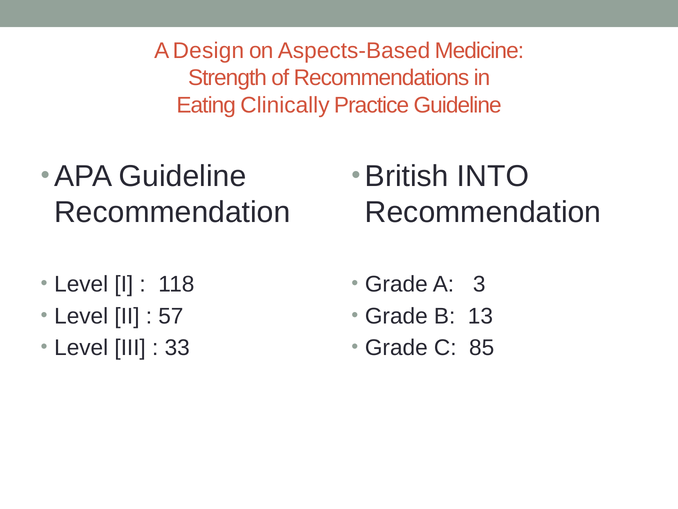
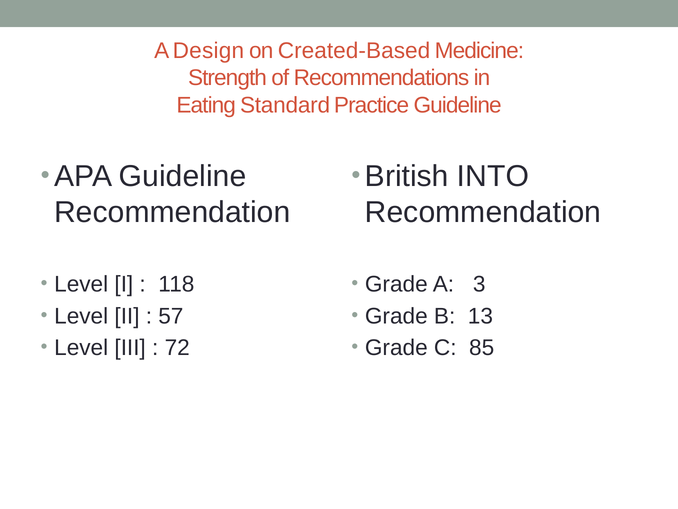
Aspects-Based: Aspects-Based -> Created-Based (354, 51)
Clinically: Clinically -> Standard (285, 105)
33: 33 -> 72 (177, 347)
